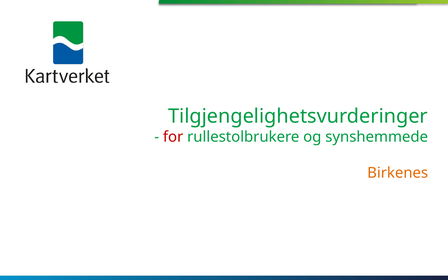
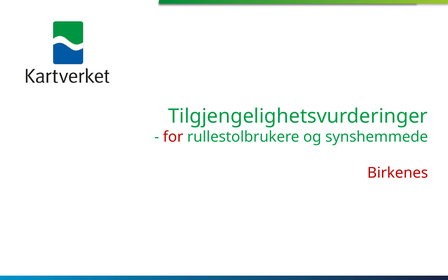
Birkenes colour: orange -> red (398, 173)
